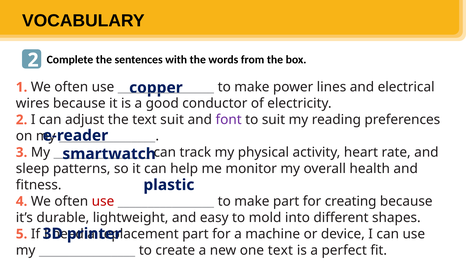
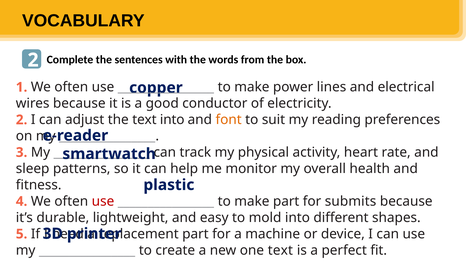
text suit: suit -> into (172, 120)
font colour: purple -> orange (229, 120)
creating: creating -> submits (351, 201)
